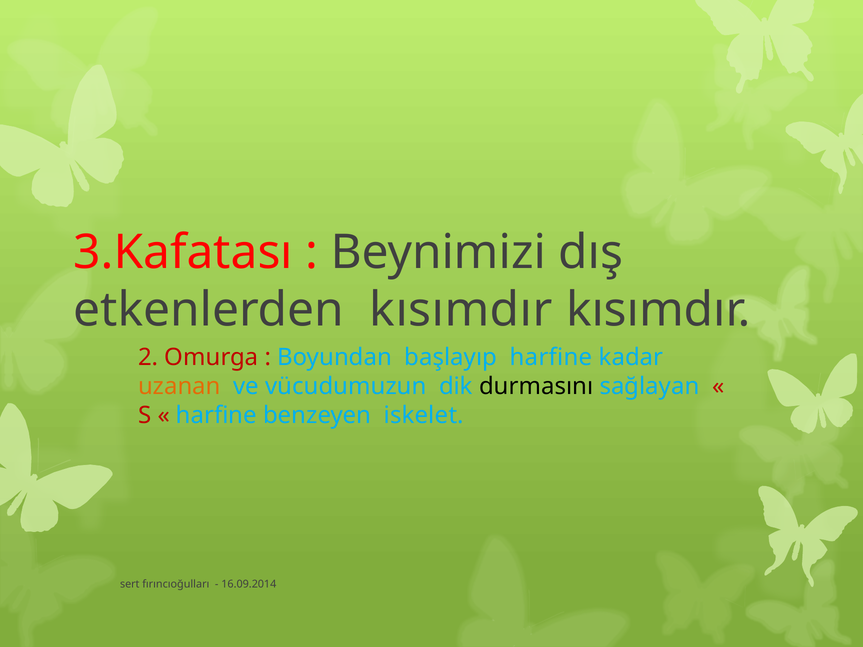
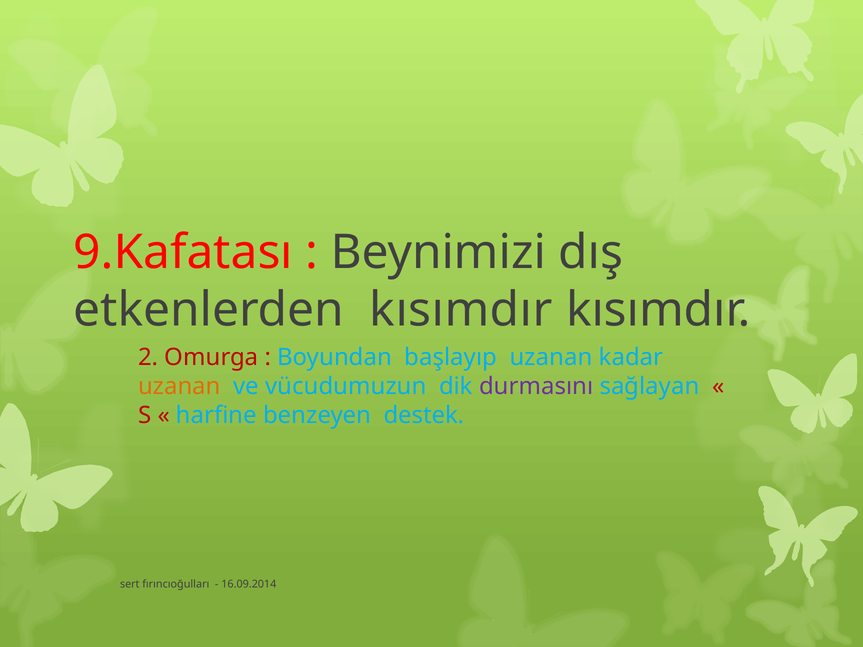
3.Kafatası: 3.Kafatası -> 9.Kafatası (183, 253)
başlayıp harfine: harfine -> uzanan (551, 358)
durmasını colour: black -> purple (536, 386)
iskelet: iskelet -> destek (424, 415)
